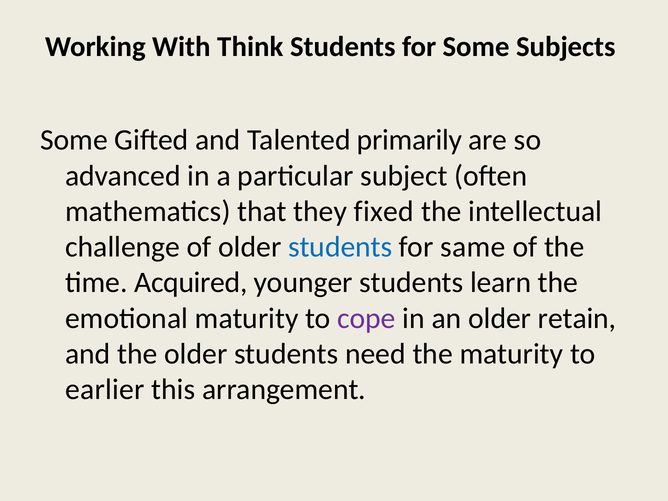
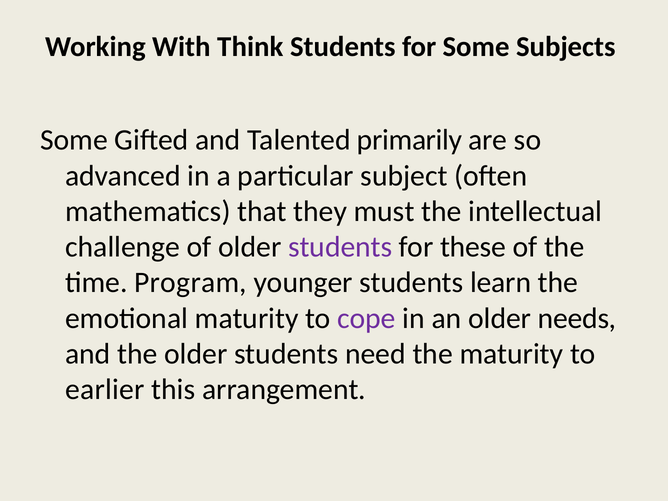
fixed: fixed -> must (384, 211)
students colour: blue -> purple (340, 247)
same: same -> these (473, 247)
Acquired: Acquired -> Program (191, 283)
retain: retain -> needs (577, 318)
